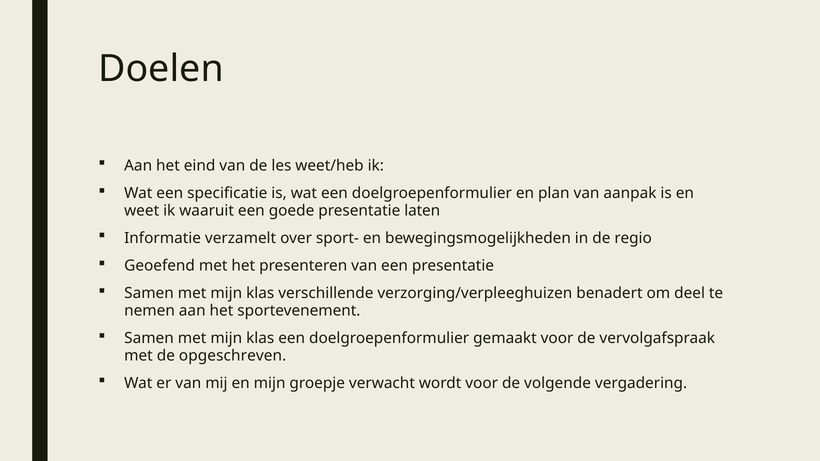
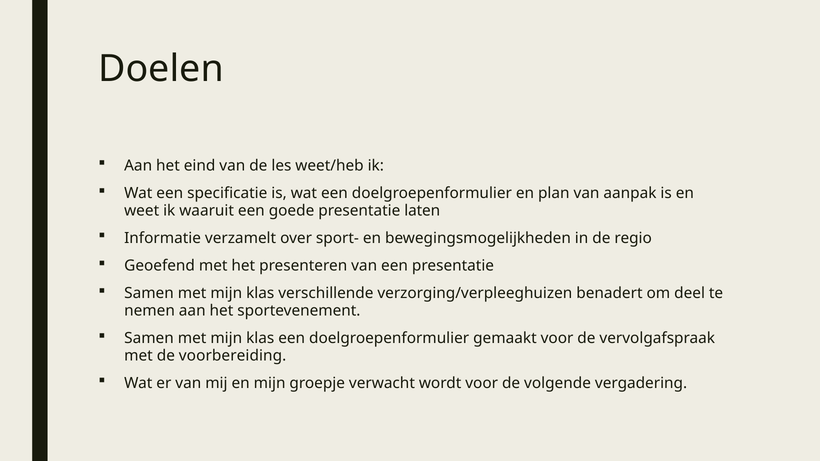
opgeschreven: opgeschreven -> voorbereiding (233, 356)
